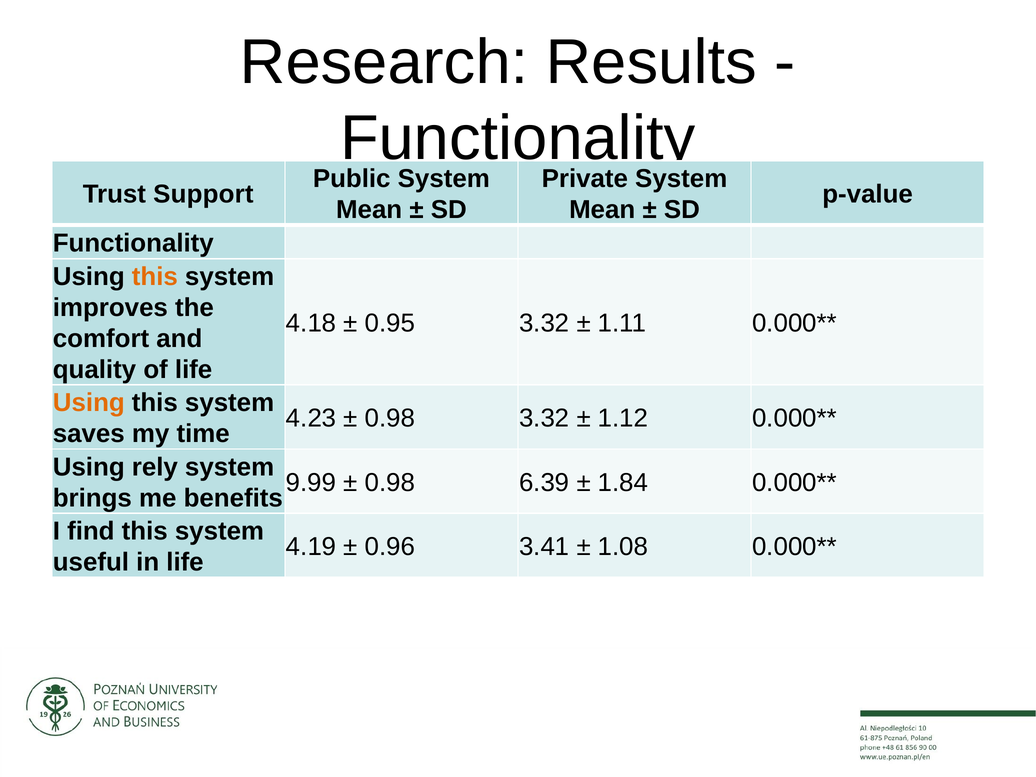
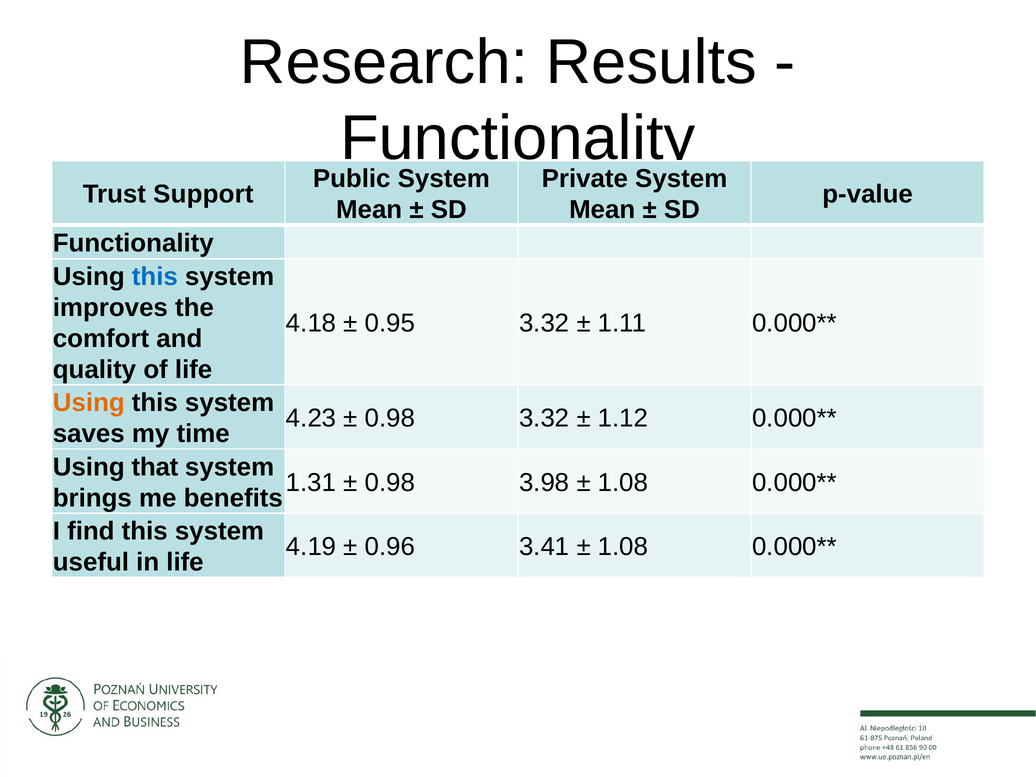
this colour: orange -> blue (155, 277)
rely: rely -> that (155, 467)
9.99: 9.99 -> 1.31 (311, 482)
6.39: 6.39 -> 3.98 (544, 482)
1.84: 1.84 -> 1.08 (623, 482)
